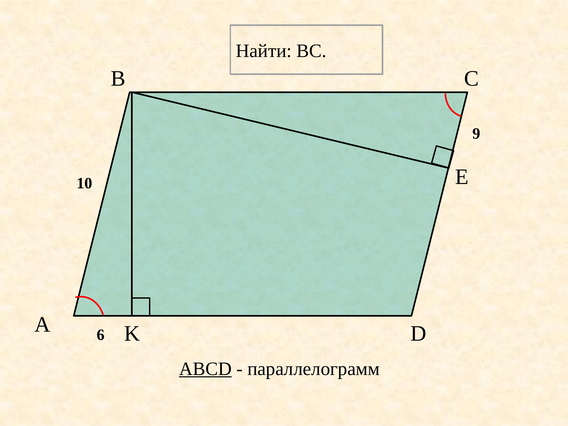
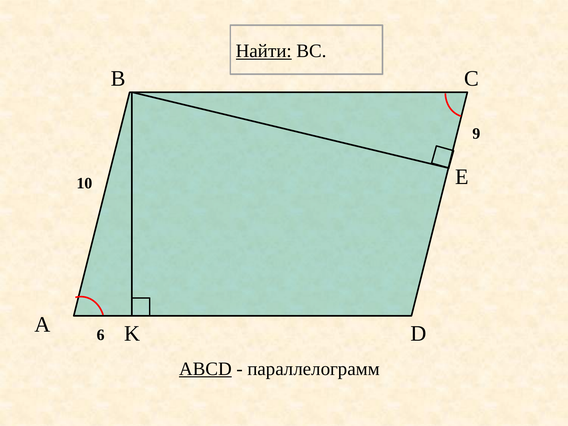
Найти underline: none -> present (264, 51)
